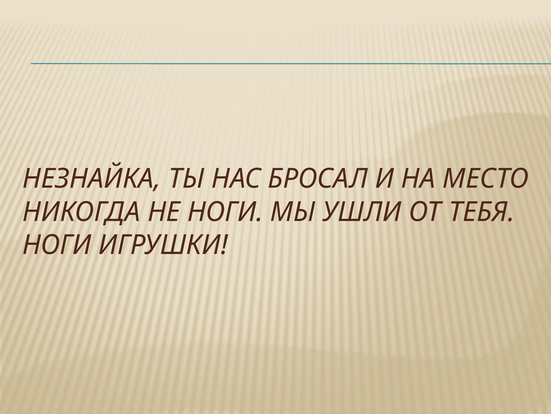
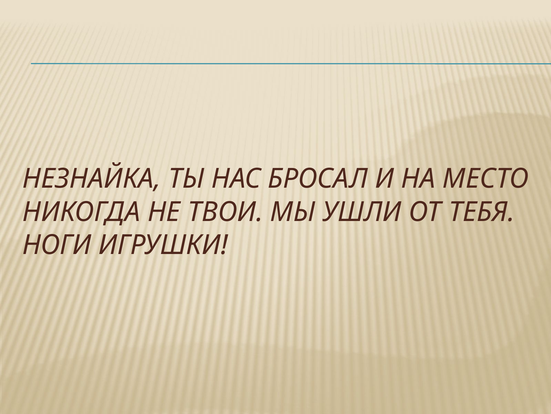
НЕ НОГИ: НОГИ -> ТВОИ (225, 212)
